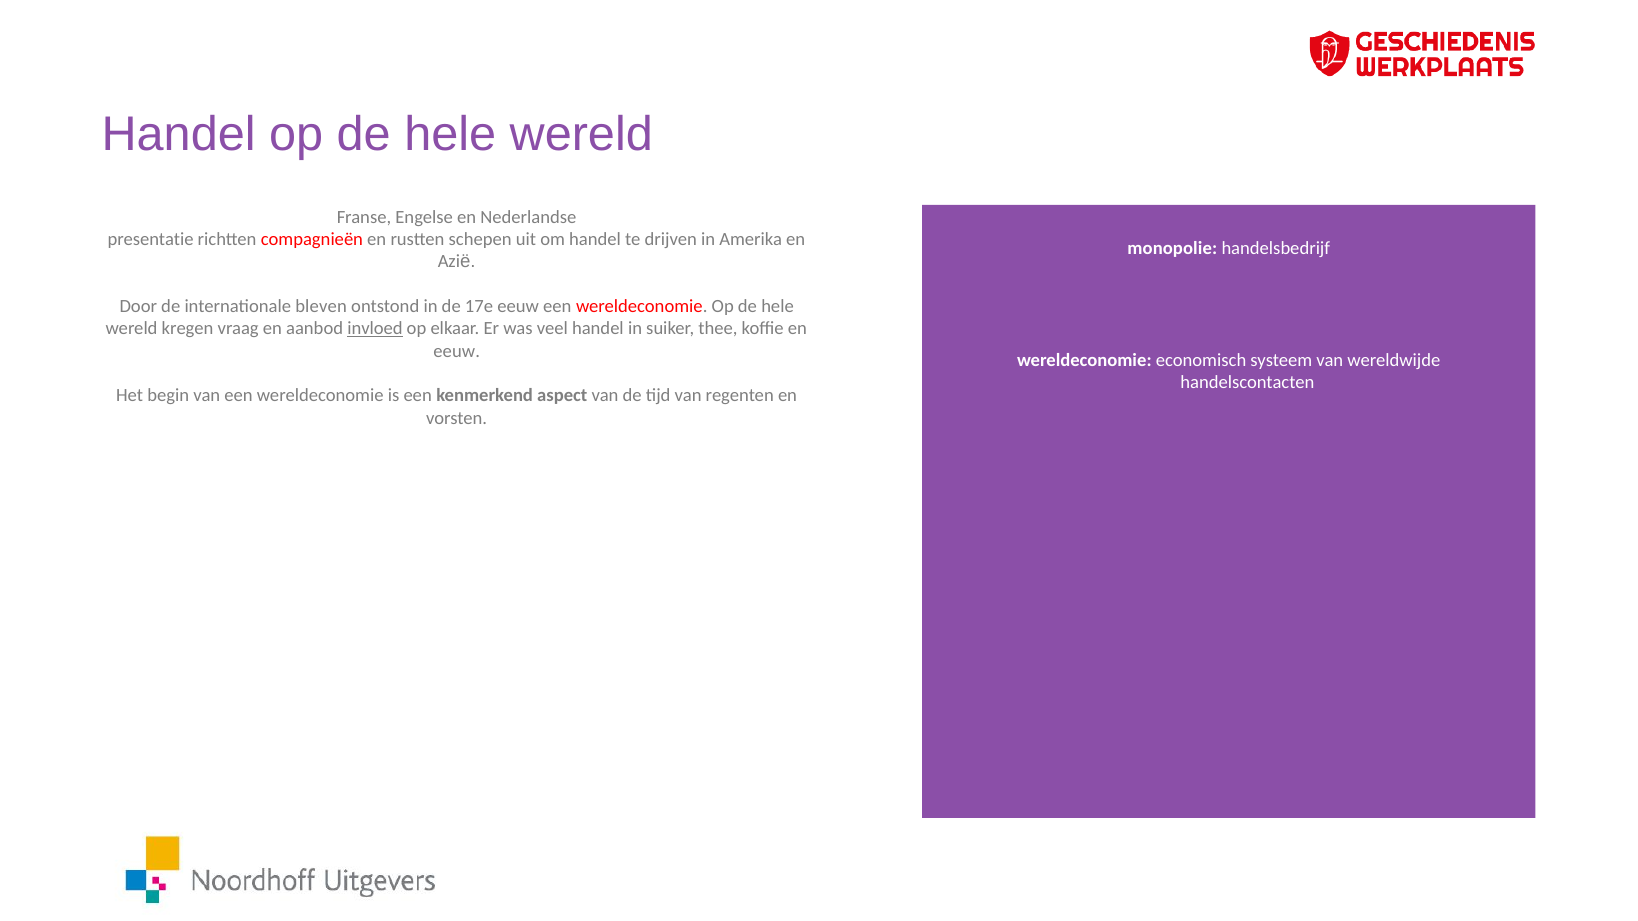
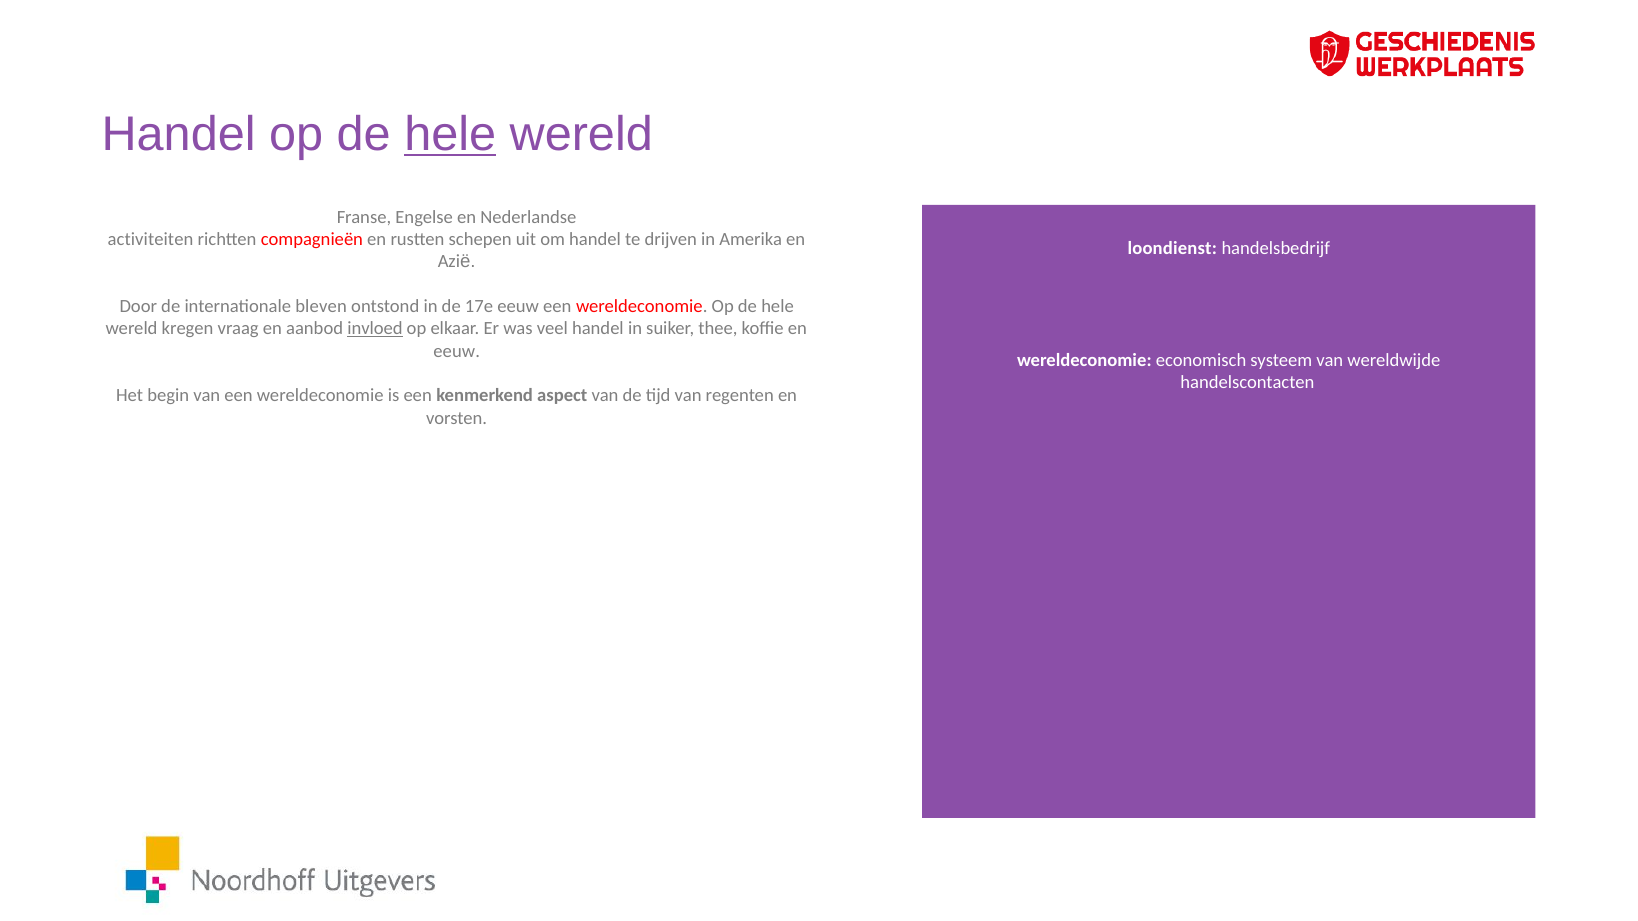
hele underline: none -> present (450, 134)
presentatie: presentatie -> activiteiten (150, 240)
monopolie: monopolie -> loondienst (1172, 248)
